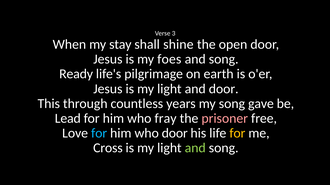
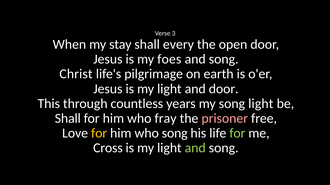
shine: shine -> every (178, 44)
Ready: Ready -> Christ (76, 74)
song gave: gave -> light (261, 104)
Lead: Lead -> Shall (68, 119)
for colour: light blue -> yellow (99, 134)
who door: door -> song (175, 134)
for colour: yellow -> light green (237, 134)
